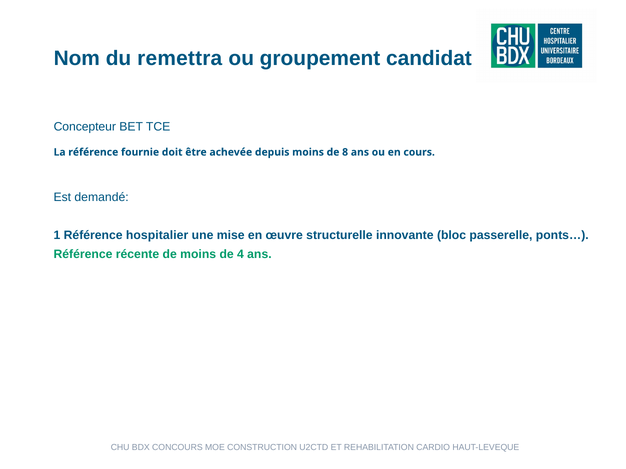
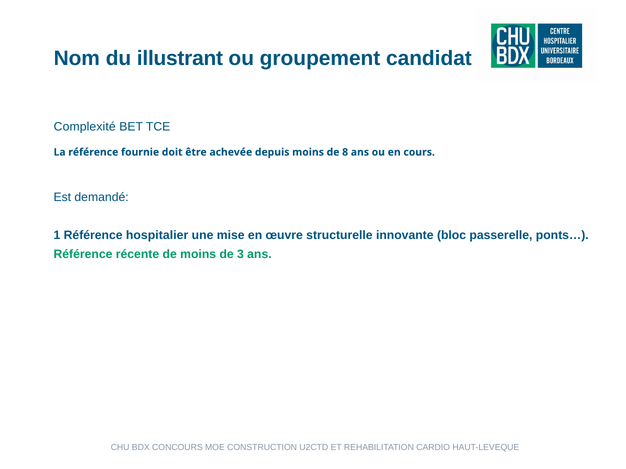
remettra: remettra -> illustrant (180, 59)
Concepteur: Concepteur -> Complexité (85, 127)
4: 4 -> 3 (240, 254)
